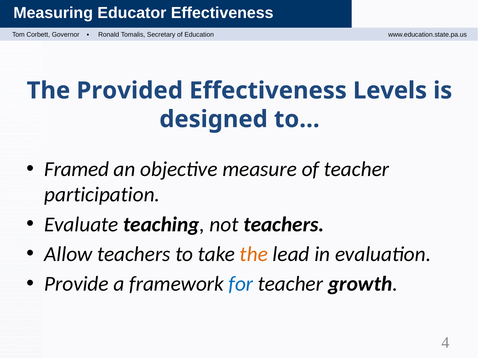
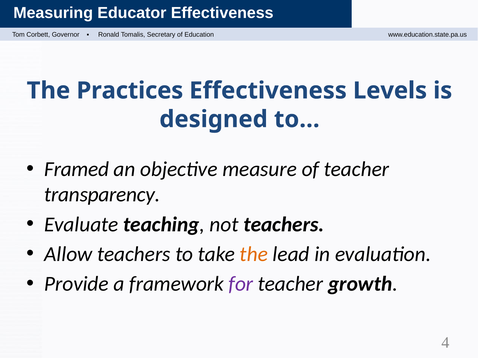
Provided: Provided -> Practices (130, 91)
participation: participation -> transparency (102, 195)
for colour: blue -> purple (241, 284)
